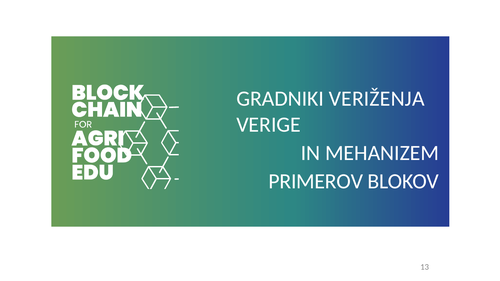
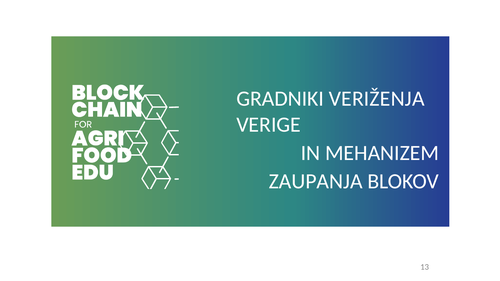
PRIMEROV: PRIMEROV -> ZAUPANJA (316, 181)
